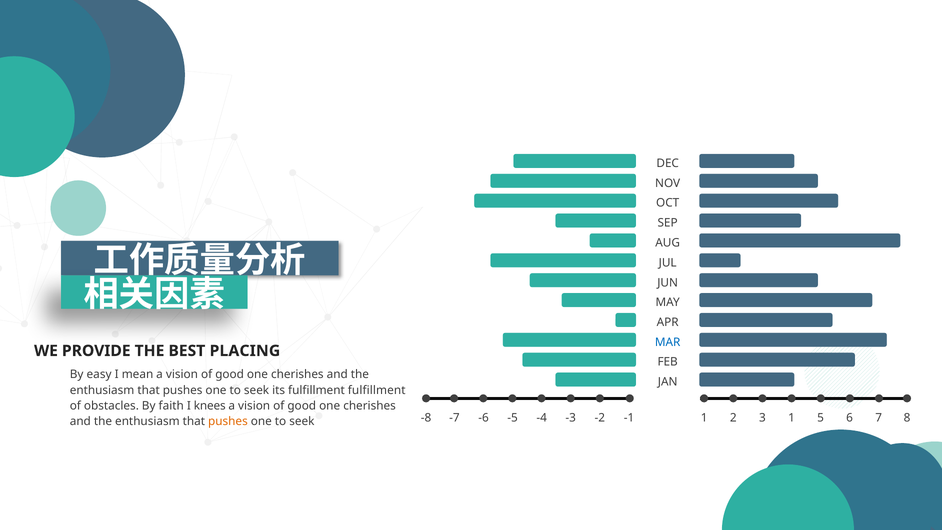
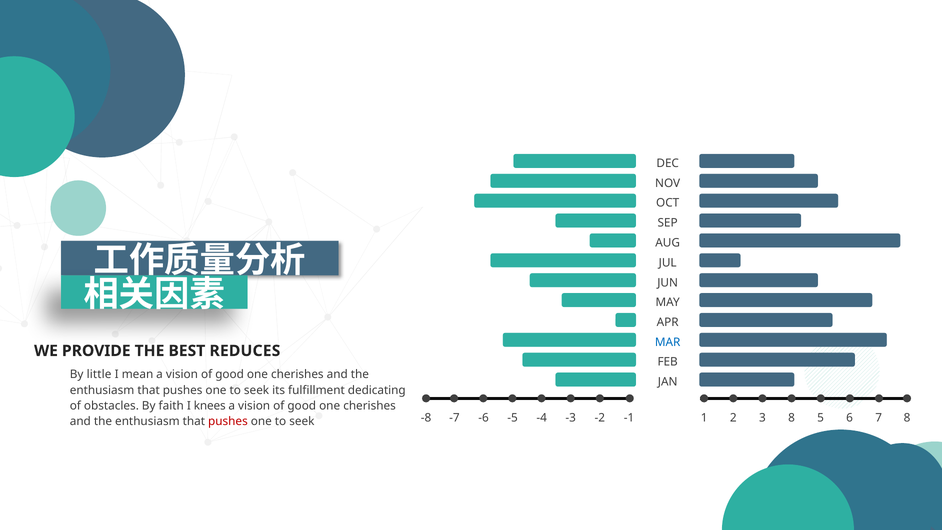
PLACING: PLACING -> REDUCES (245, 351)
easy: easy -> little (99, 374)
fulfillment fulfillment: fulfillment -> dedicating (377, 390)
3 1: 1 -> 8 (791, 418)
pushes colour: orange -> red (228, 421)
